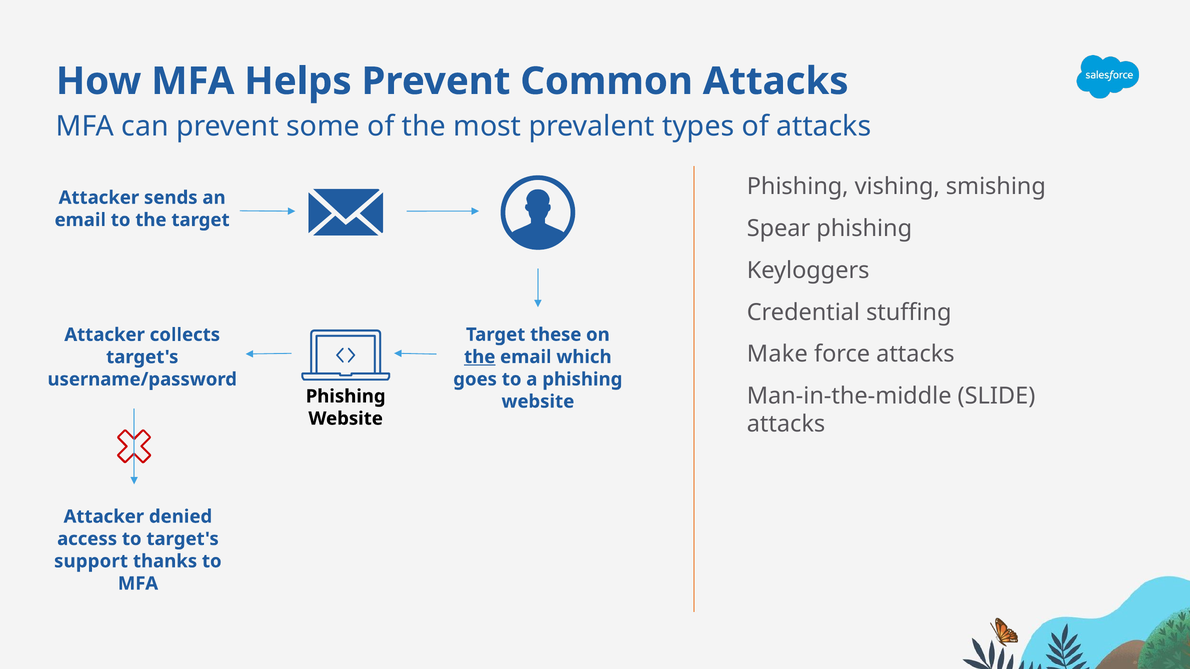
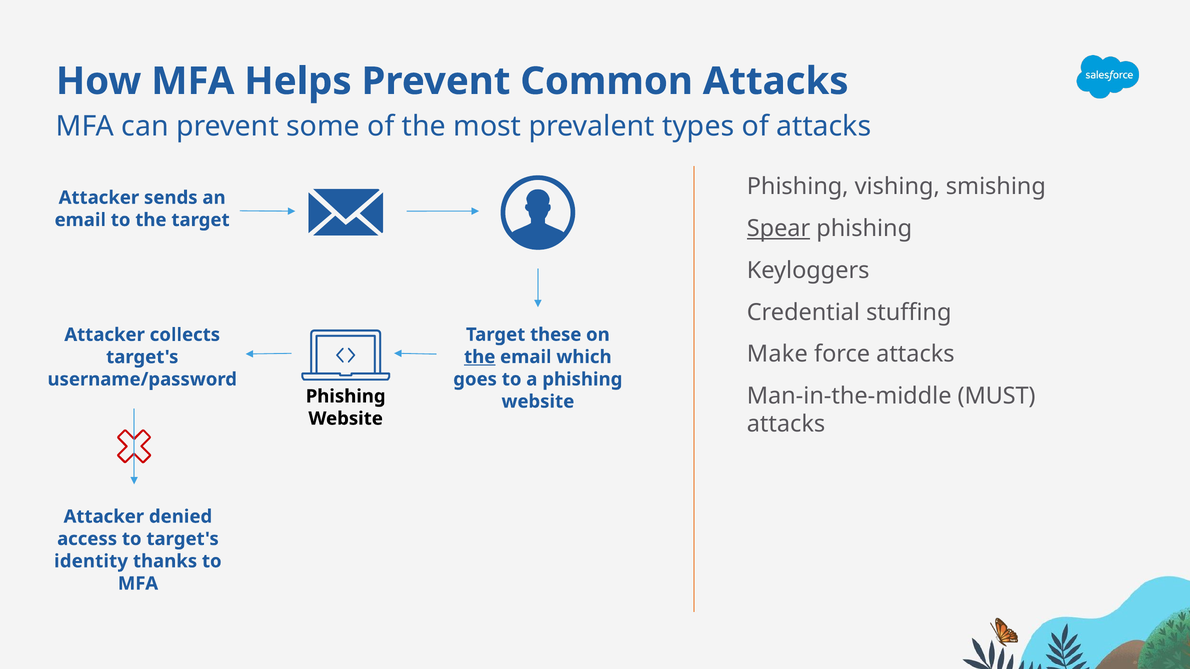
Spear underline: none -> present (779, 229)
SLIDE: SLIDE -> MUST (997, 396)
support: support -> identity (91, 562)
